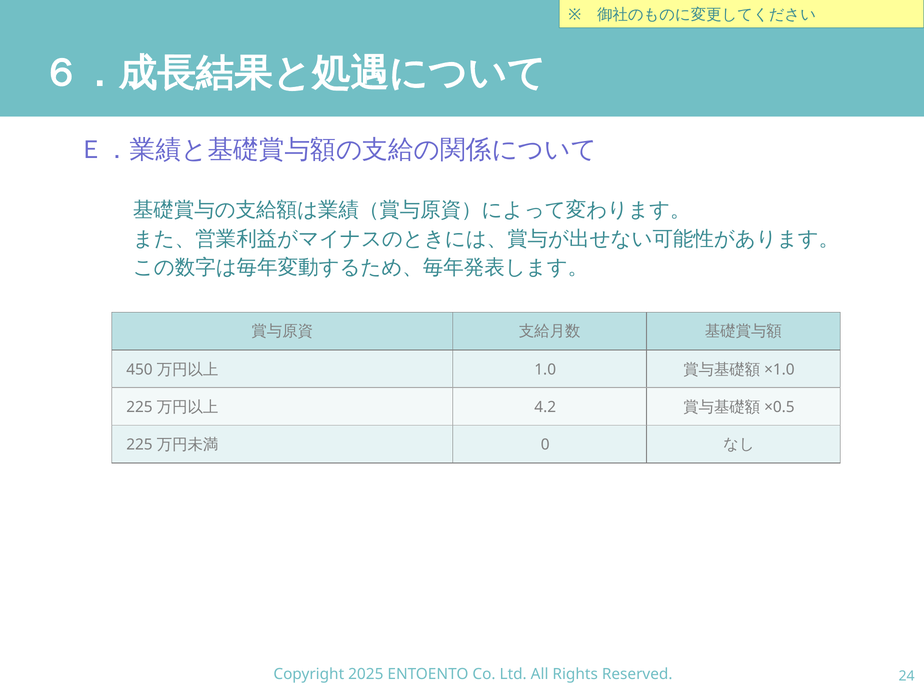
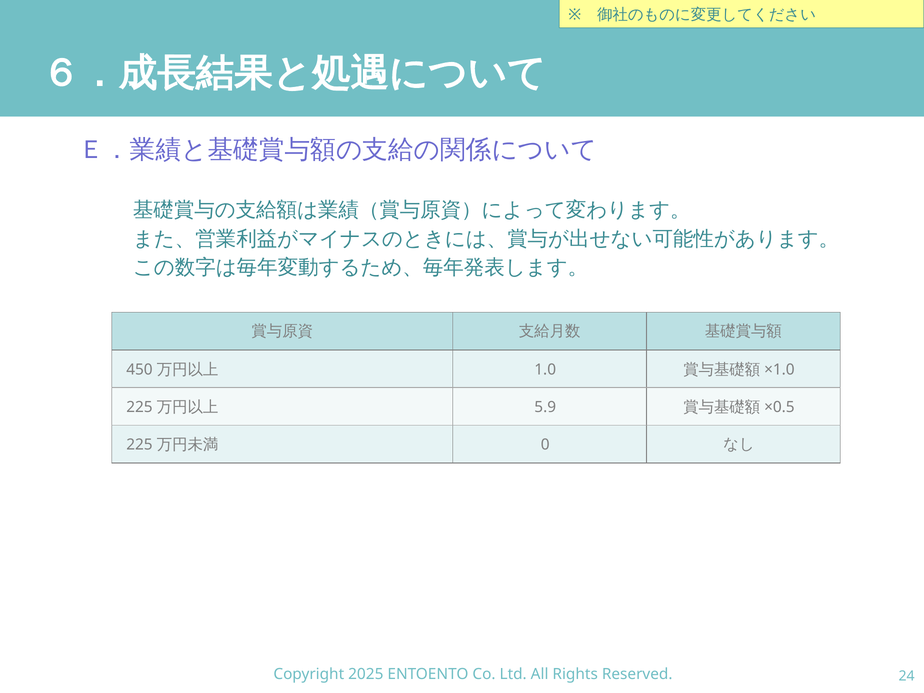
4.2: 4.2 -> 5.9 (545, 407)
